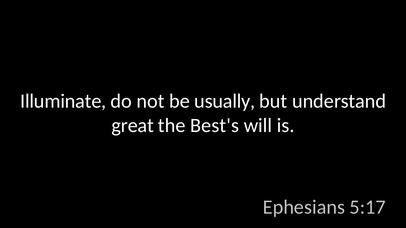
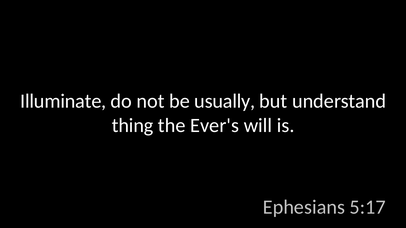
great: great -> thing (133, 126)
Best's: Best's -> Ever's (215, 126)
